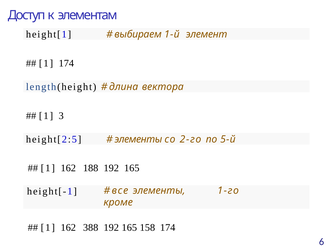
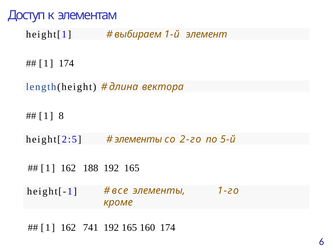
3: 3 -> 8 (61, 116)
388: 388 -> 741 (91, 228)
158: 158 -> 160 (147, 228)
